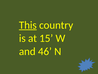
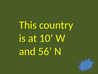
This underline: present -> none (28, 25)
15: 15 -> 10 (46, 38)
46: 46 -> 56 (45, 51)
